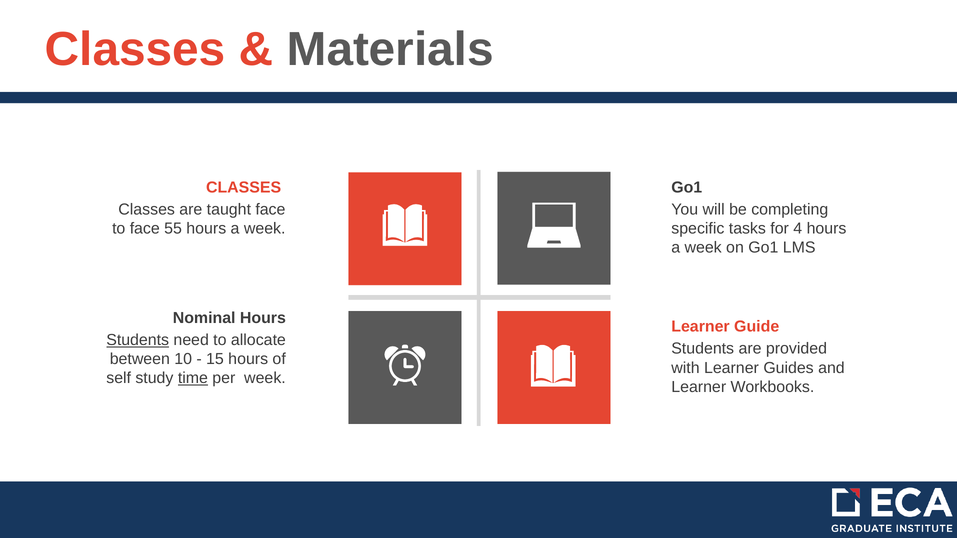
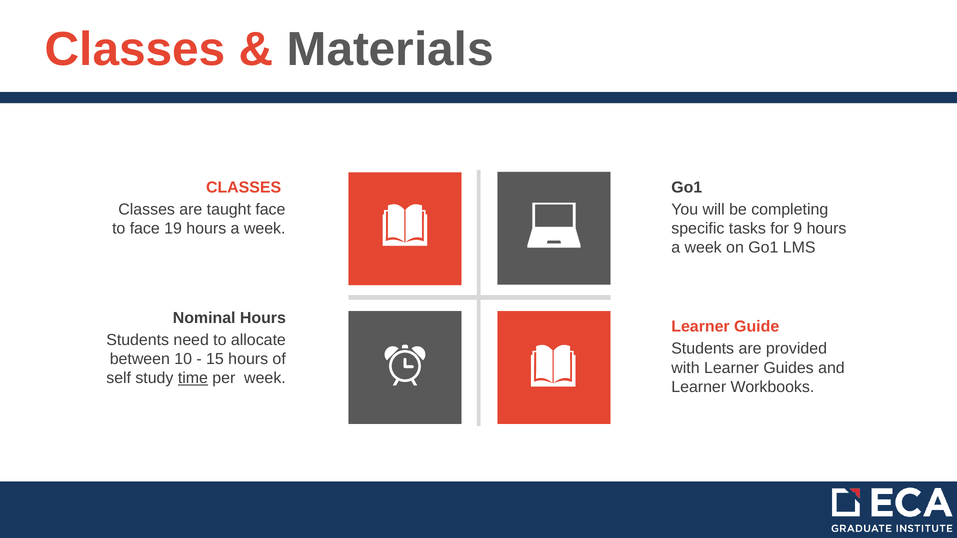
55: 55 -> 19 (173, 229)
4: 4 -> 9 (798, 229)
Students underline: present -> none (138, 340)
